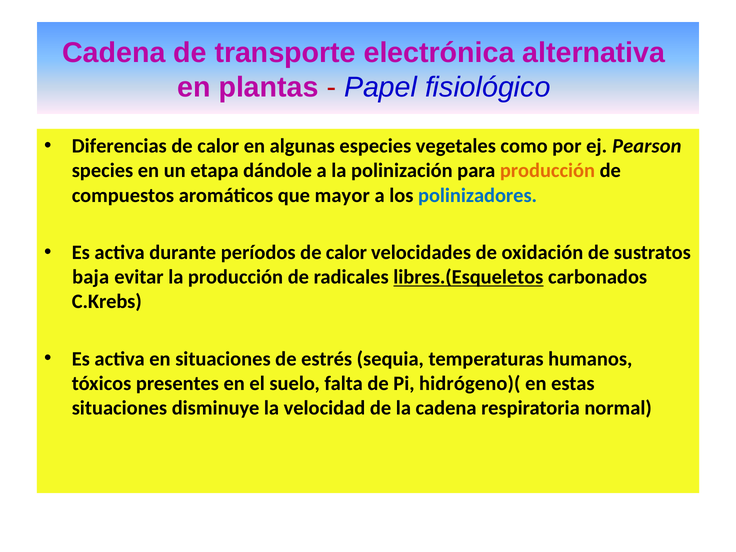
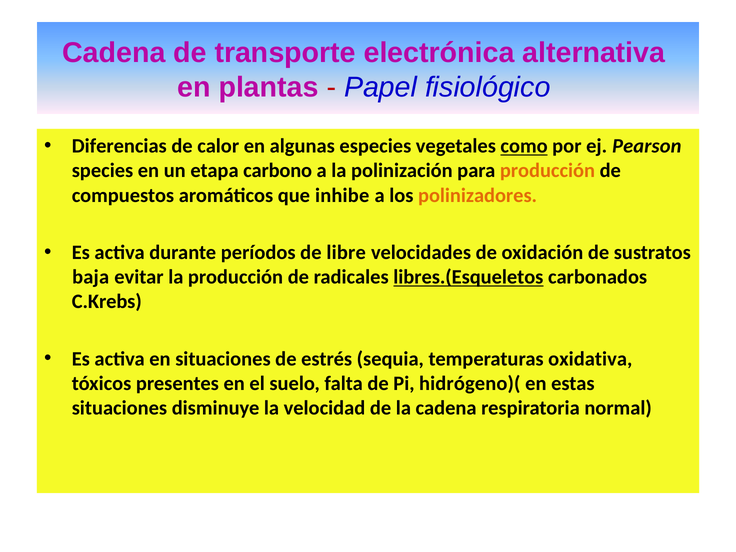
como underline: none -> present (524, 146)
dándole: dándole -> carbono (278, 171)
mayor: mayor -> inhibe (342, 195)
polinizadores colour: blue -> orange (478, 195)
períodos de calor: calor -> libre (346, 253)
humanos: humanos -> oxidativa (590, 359)
